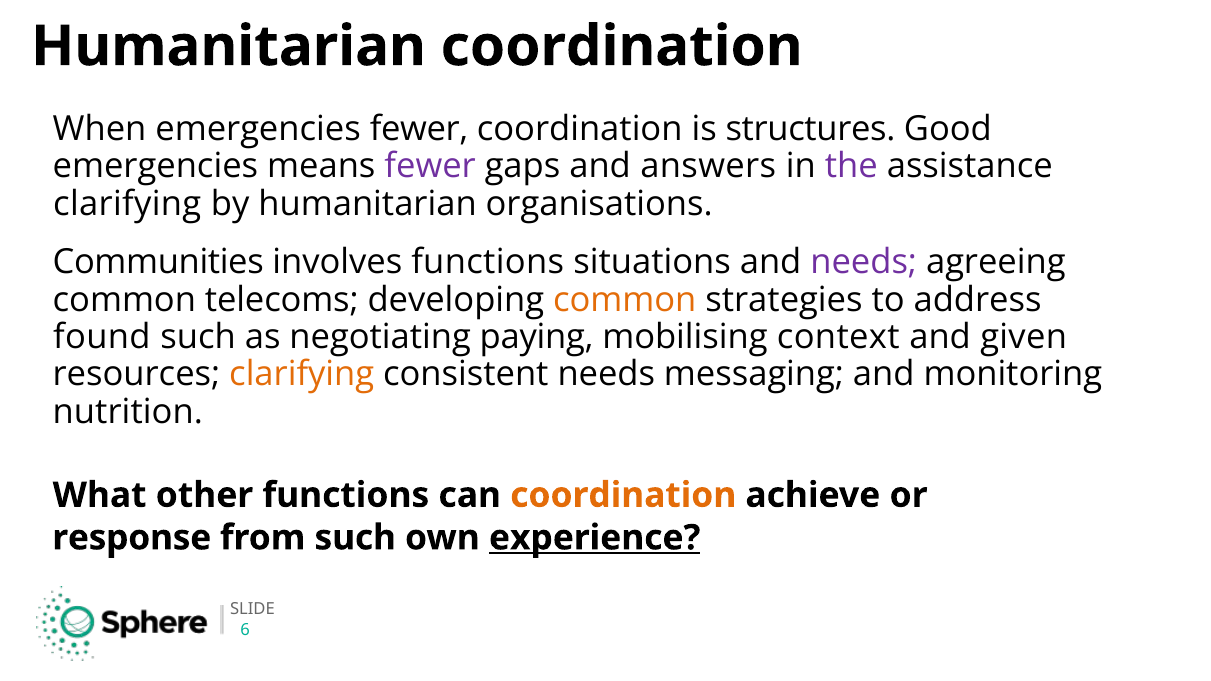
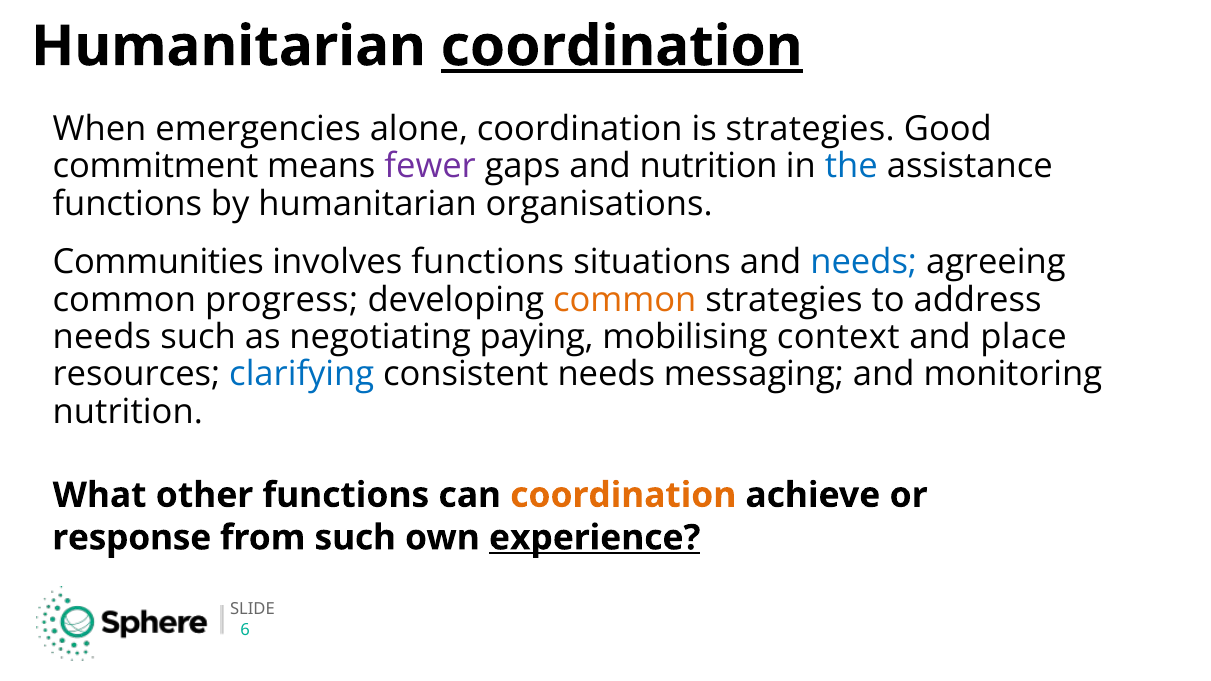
coordination underline: none -> present (622, 47)
emergencies fewer: fewer -> alone (419, 129)
is structures: structures -> strategies (810, 129)
emergencies: emergencies -> commitment (156, 166)
and answers: answers -> nutrition (709, 166)
the colour: purple -> blue (851, 166)
clarifying: clarifying -> functions (127, 204)
needs colour: purple -> blue (864, 262)
telecoms: telecoms -> progress (282, 300)
found: found -> needs (102, 337)
given: given -> place (1024, 337)
clarifying colour: orange -> blue (302, 374)
